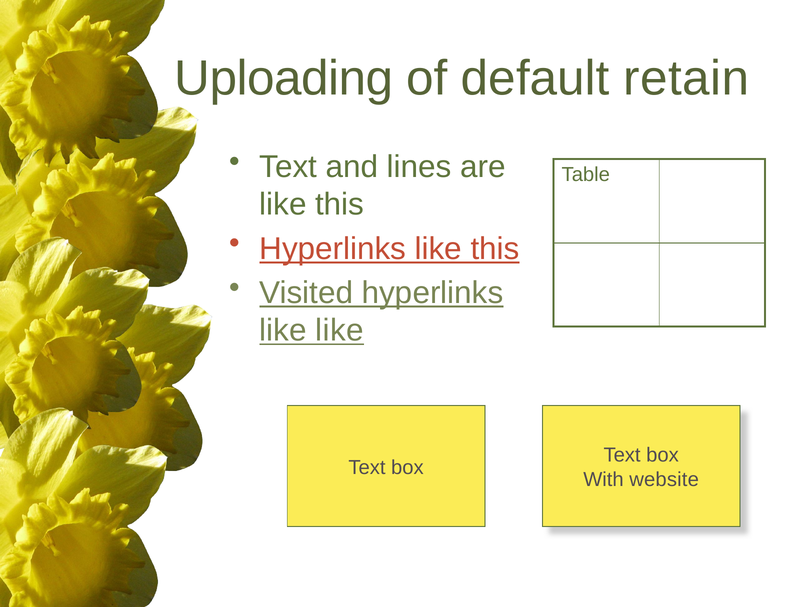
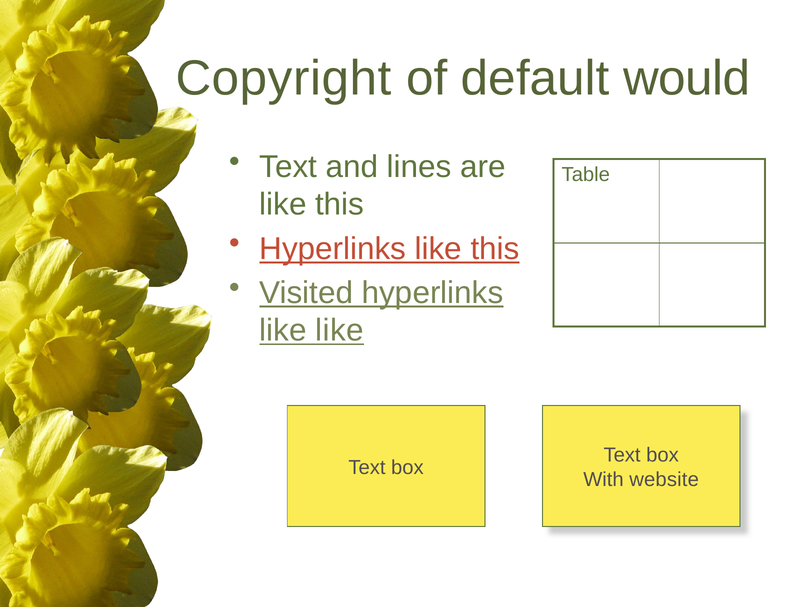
Uploading: Uploading -> Copyright (283, 78)
retain: retain -> would (687, 78)
